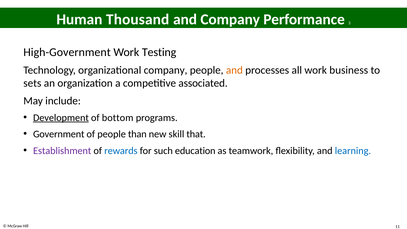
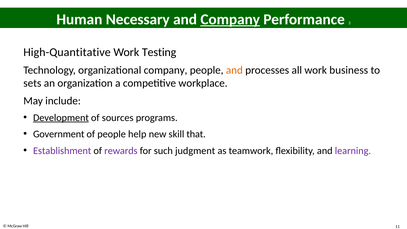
Thousand: Thousand -> Necessary (138, 19)
Company underline: none -> present (230, 19)
High-Government: High-Government -> High-Quantitative (67, 52)
associated: associated -> workplace (203, 83)
bottom: bottom -> sources (118, 118)
than: than -> help (137, 134)
rewards colour: blue -> purple (121, 151)
education: education -> judgment (195, 151)
learning colour: blue -> purple (353, 151)
